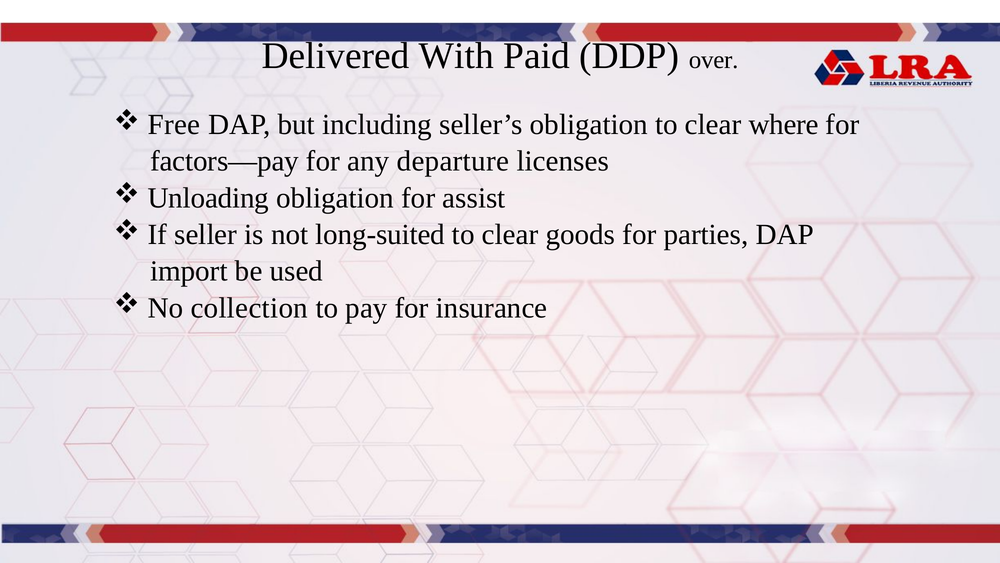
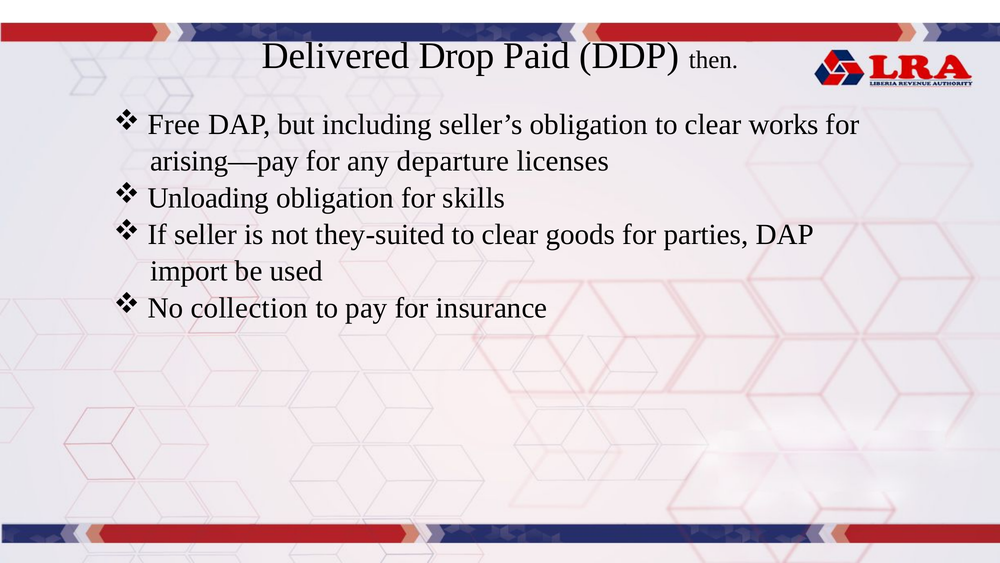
With: With -> Drop (457, 56)
over: over -> then (713, 60)
where: where -> works (784, 125)
factors—pay: factors—pay -> arising—pay (225, 161)
assist: assist -> skills (474, 198)
long-suited: long-suited -> they-suited (380, 234)
